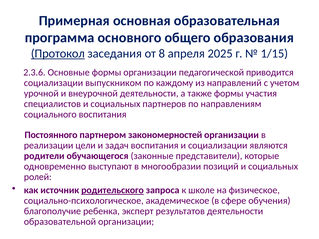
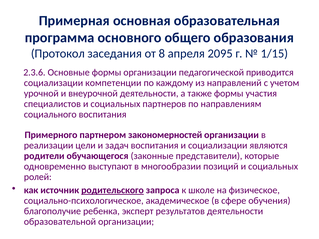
Протокол underline: present -> none (58, 54)
2025: 2025 -> 2095 (220, 54)
выпускником: выпускником -> компетенции (113, 83)
Постоянного: Постоянного -> Примерного (51, 135)
